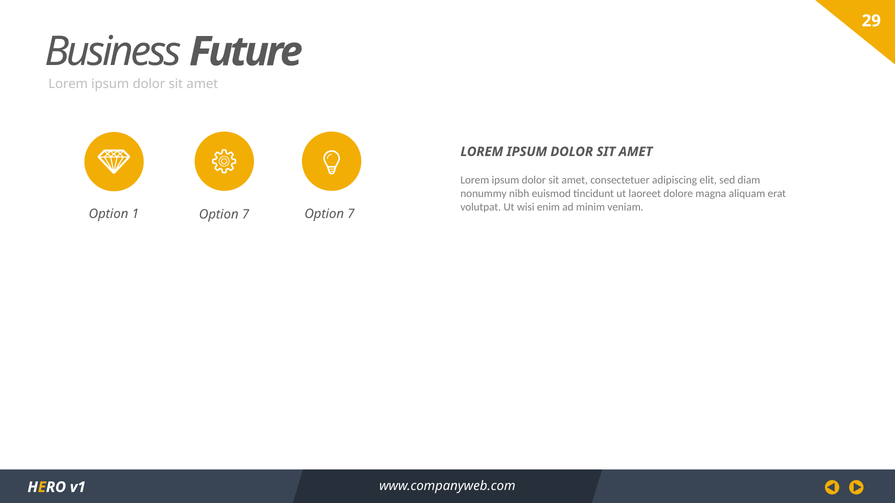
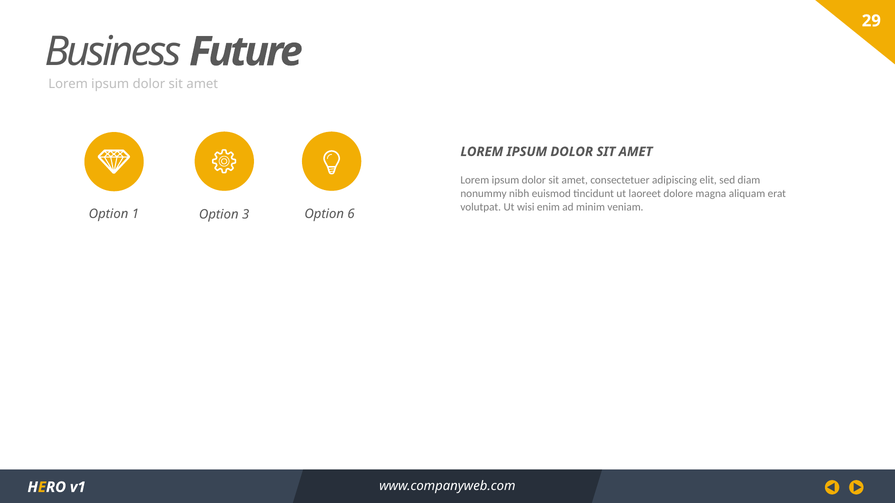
1 Option 7: 7 -> 3 (246, 215)
7: 7 -> 6 (351, 214)
